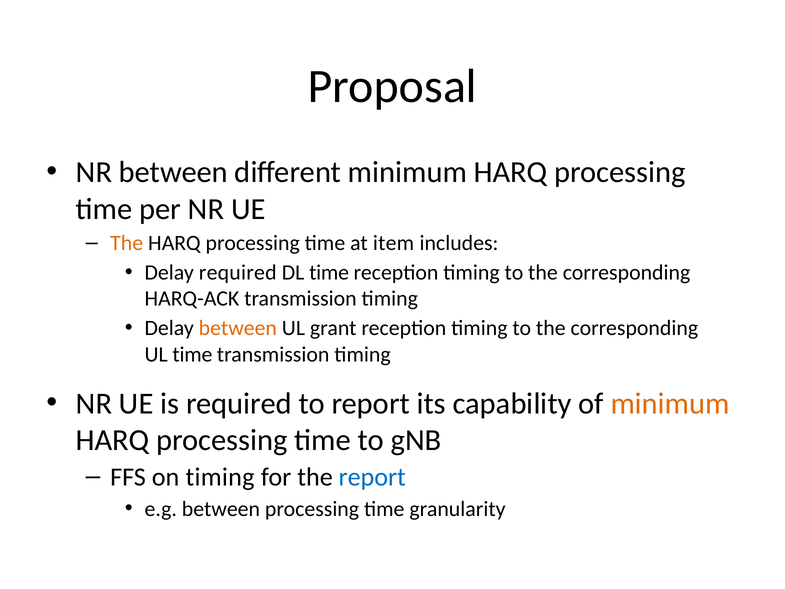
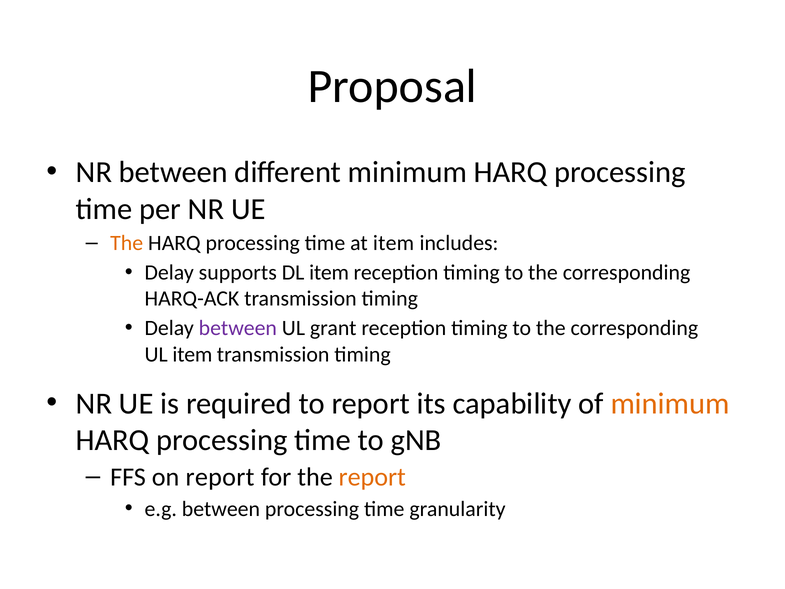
Delay required: required -> supports (238, 272)
DL time: time -> item (329, 272)
between colour: orange -> purple (238, 328)
UL time: time -> item (192, 354)
on timing: timing -> report (220, 477)
report colour: blue -> orange (372, 477)
